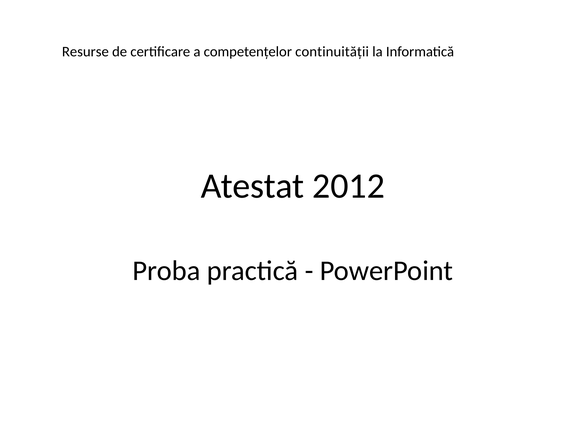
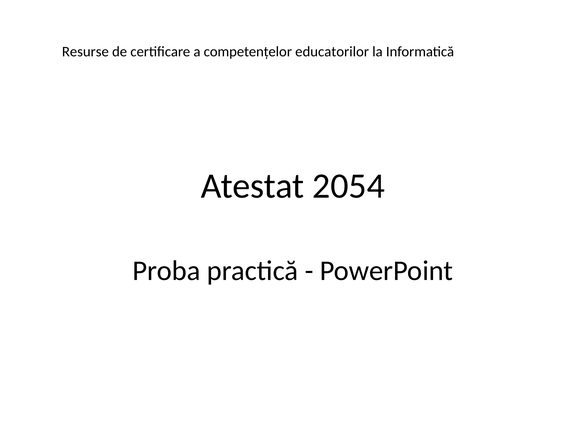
continuității: continuității -> educatorilor (332, 52)
2012: 2012 -> 2054 (349, 186)
